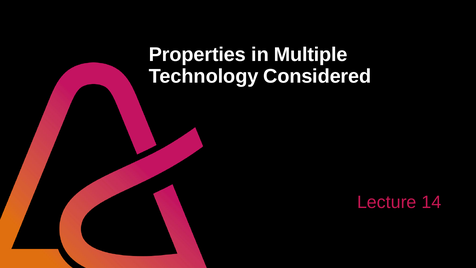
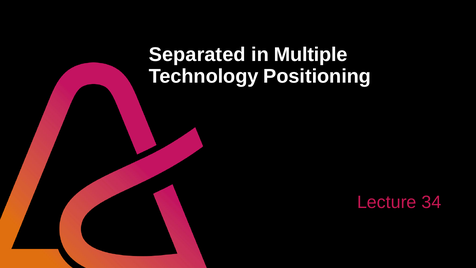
Properties: Properties -> Separated (197, 55)
Considered: Considered -> Positioning (317, 76)
14: 14 -> 34 (431, 202)
